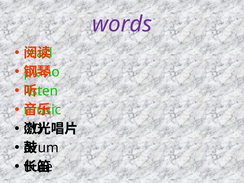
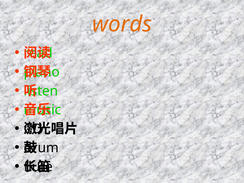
words colour: purple -> orange (122, 24)
